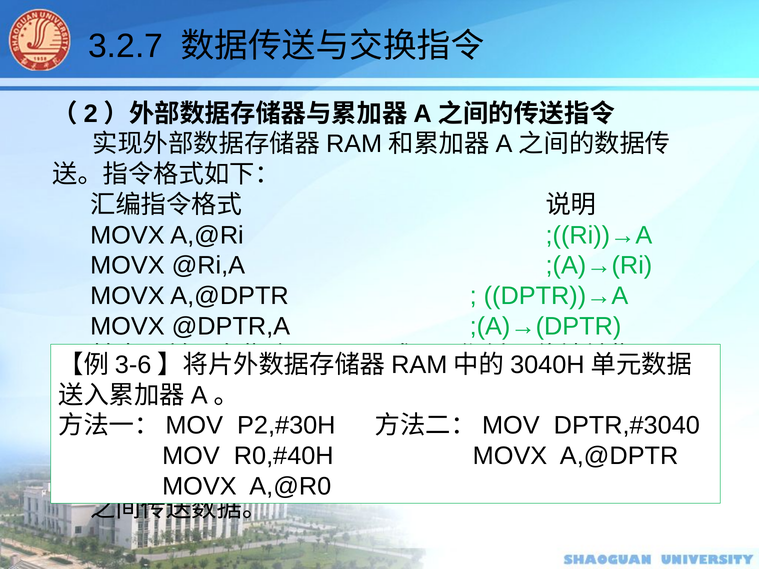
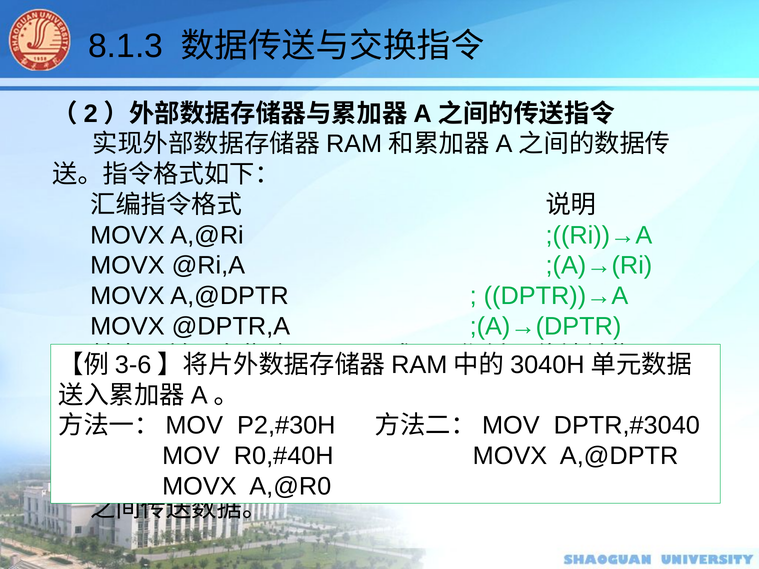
3.2.7: 3.2.7 -> 8.1.3 (126, 46)
